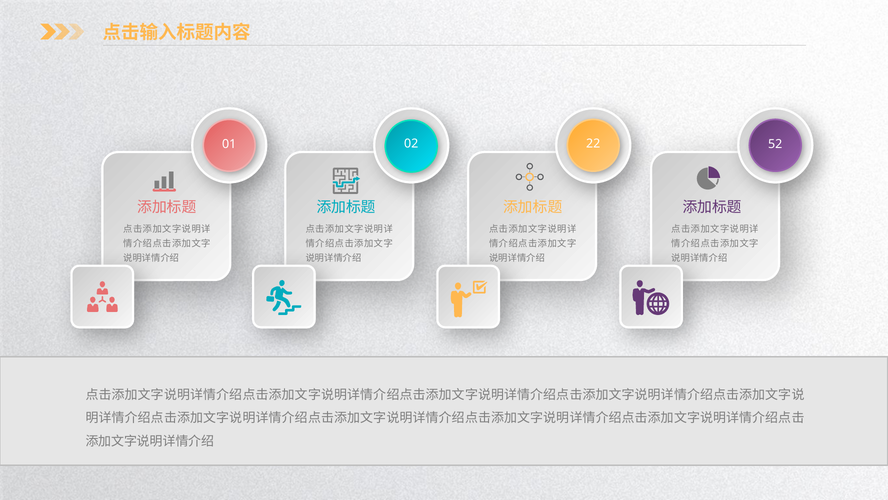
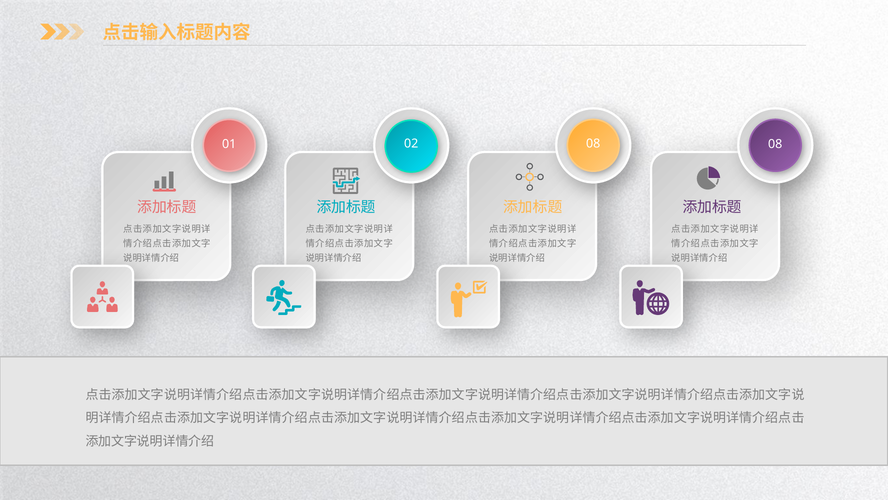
02 52: 52 -> 08 (775, 144)
01 22: 22 -> 08 (593, 144)
